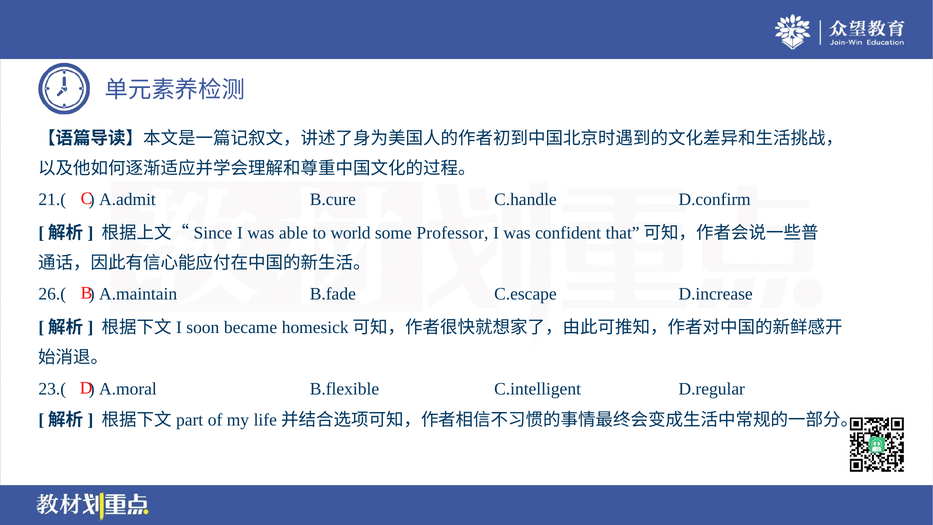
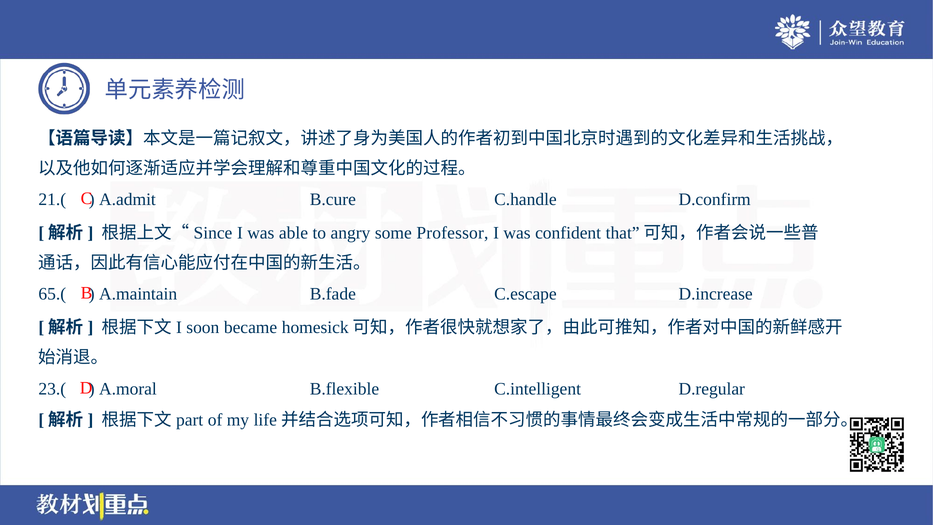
world: world -> angry (350, 233)
26.(: 26.( -> 65.( (52, 294)
